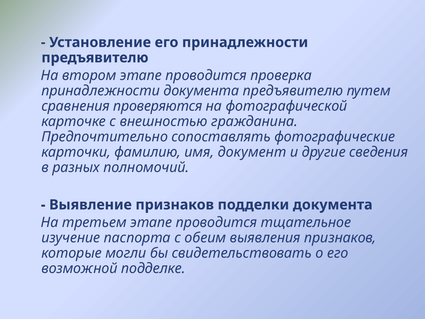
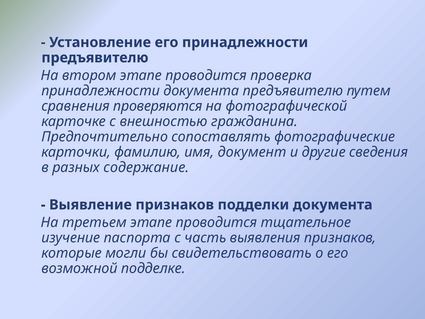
полномочий: полномочий -> содержание (146, 167)
обеим: обеим -> часть (205, 238)
